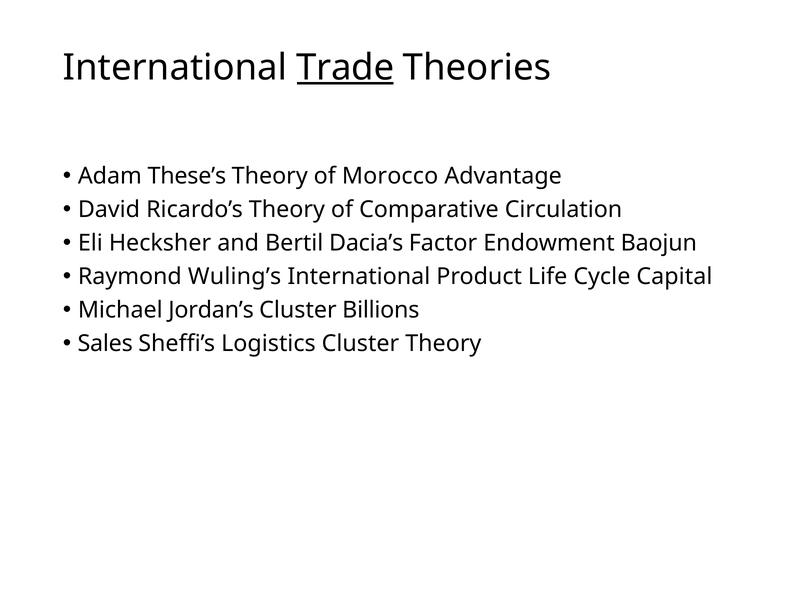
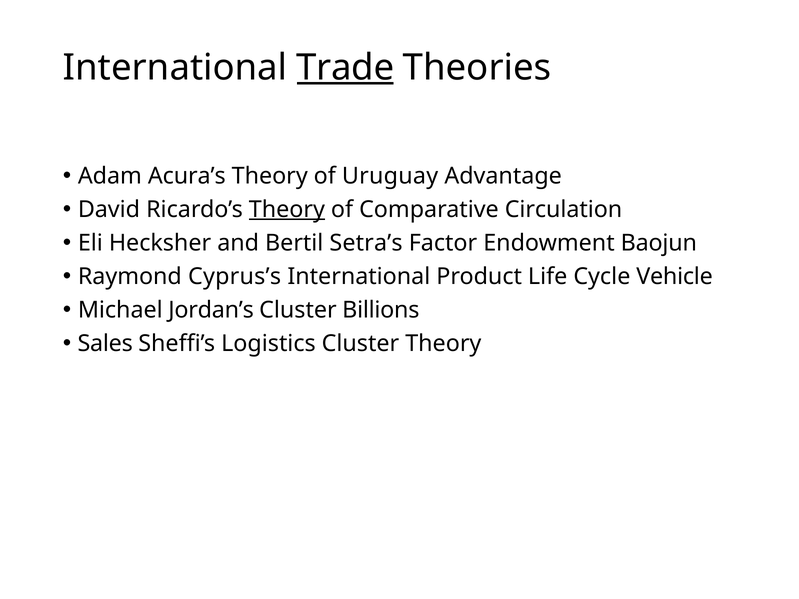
These’s: These’s -> Acura’s (187, 176)
Morocco: Morocco -> Uruguay (390, 176)
Theory underline: none -> present (287, 209)
Dacia’s: Dacia’s -> Setra’s (366, 243)
Wuling’s: Wuling’s -> Cyprus’s (235, 276)
Capital: Capital -> Vehicle (675, 276)
